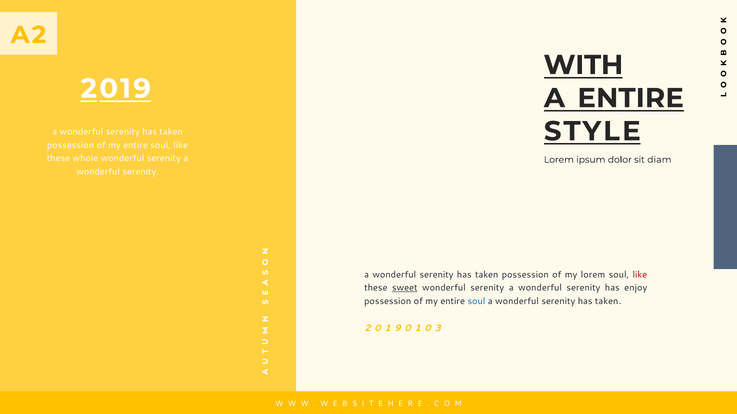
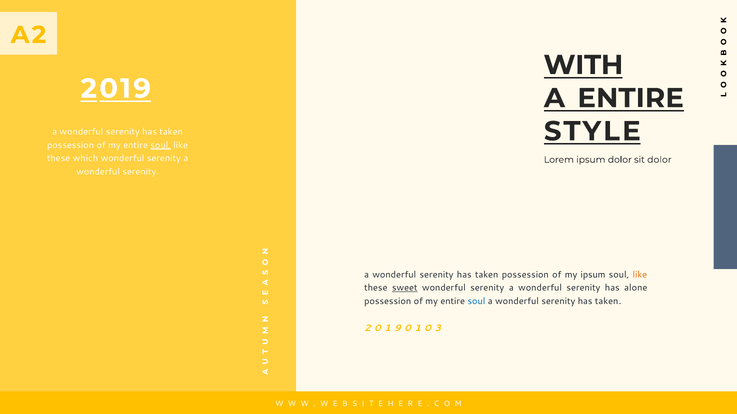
soul underline: none -> present (161, 145)
whole: whole -> which (85, 159)
sit diam: diam -> dolor (659, 160)
my lorem: lorem -> ipsum (593, 275)
like colour: red -> orange (640, 275)
enjoy: enjoy -> alone (636, 288)
